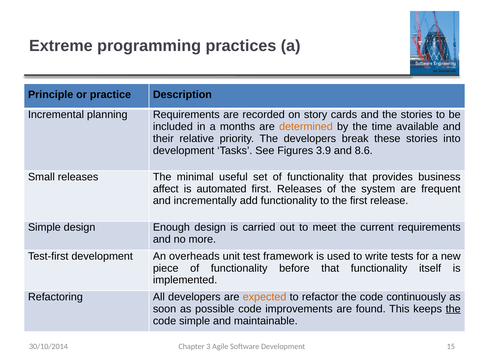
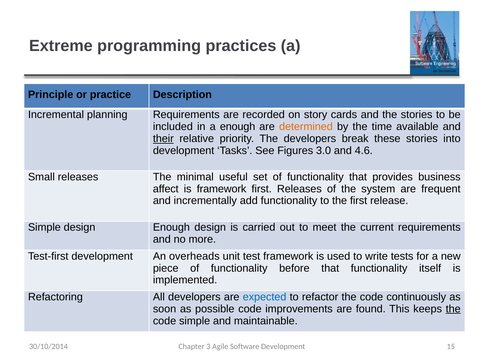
a months: months -> enough (238, 127)
their underline: none -> present (163, 139)
3.9: 3.9 -> 3.0 (324, 151)
8.6: 8.6 -> 4.6 (364, 151)
is automated: automated -> framework (222, 189)
expected colour: orange -> blue (265, 297)
